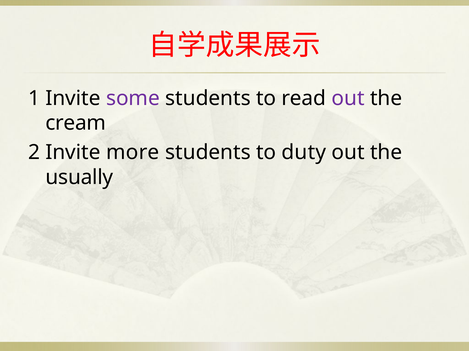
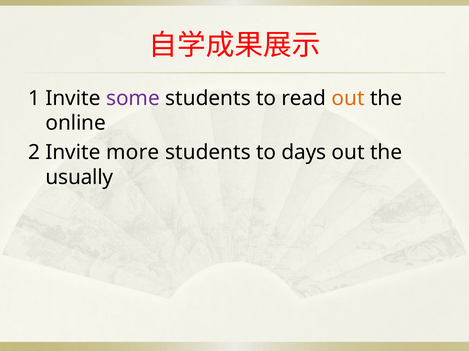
out colour: purple -> orange (348, 98)
cream: cream -> online (76, 123)
duty: duty -> days (304, 153)
